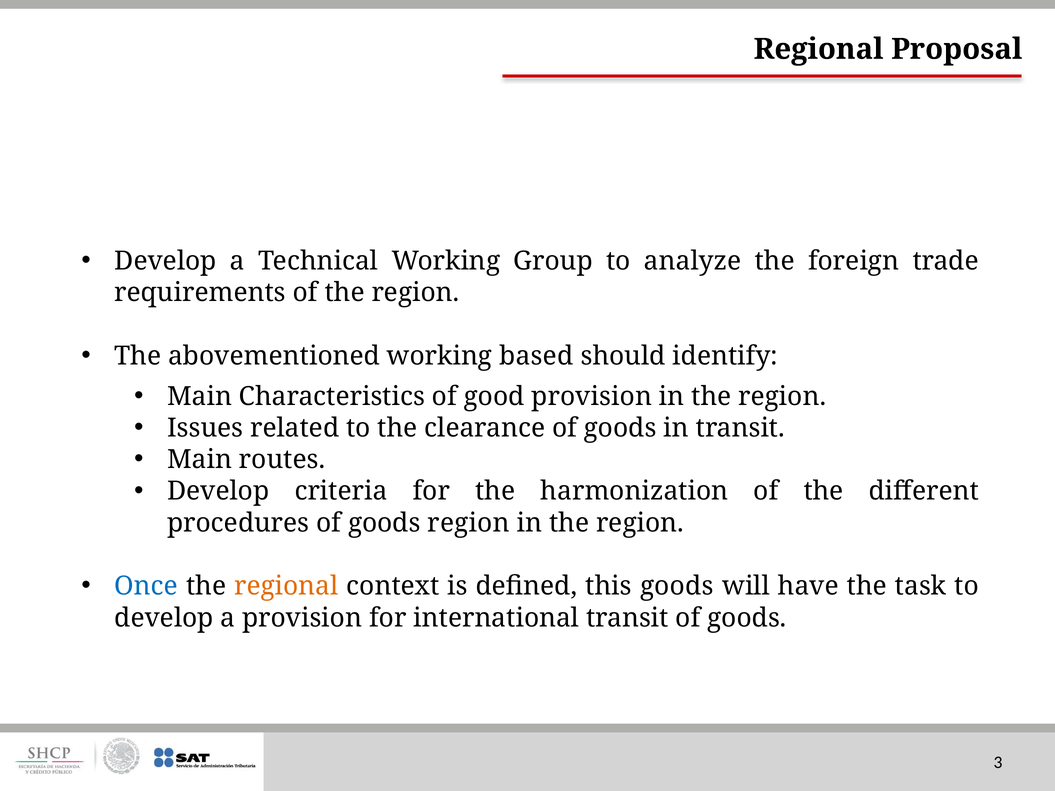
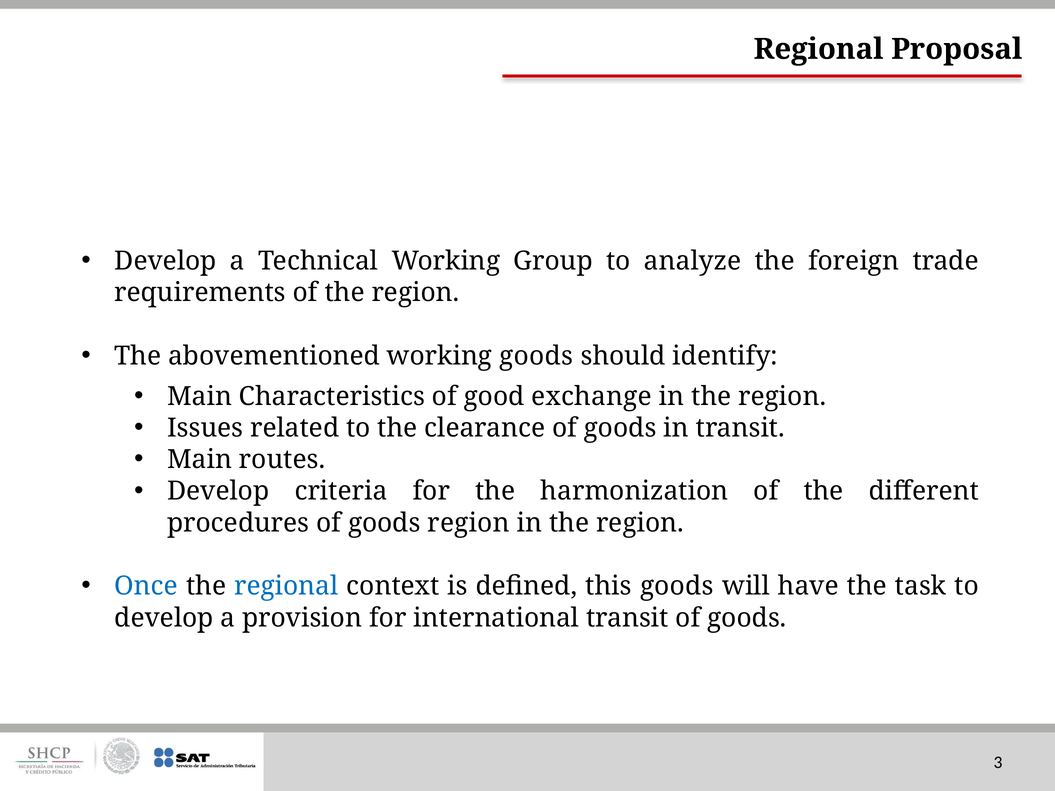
working based: based -> goods (536, 356)
good provision: provision -> exchange (592, 396)
regional colour: orange -> blue (286, 586)
